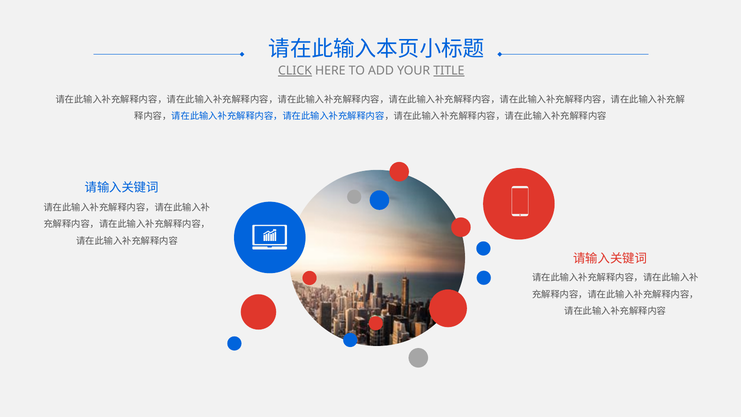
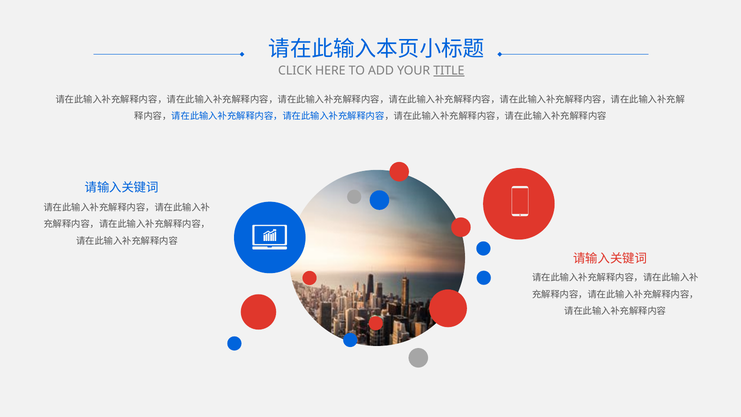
CLICK underline: present -> none (295, 71)
